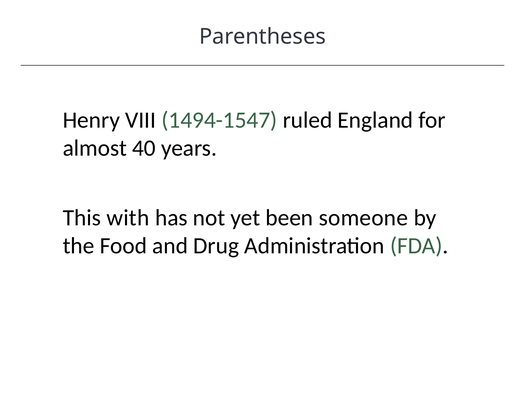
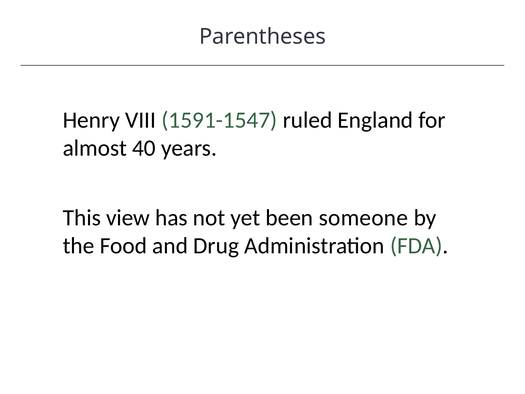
1494-1547: 1494-1547 -> 1591-1547 (219, 120)
with: with -> view (128, 218)
